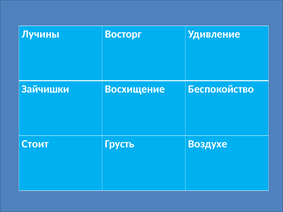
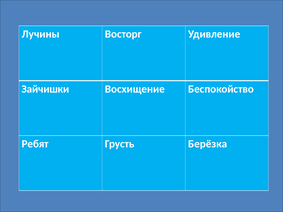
Стоит: Стоит -> Ребят (35, 144)
Воздухе: Воздухе -> Берёзка (208, 144)
